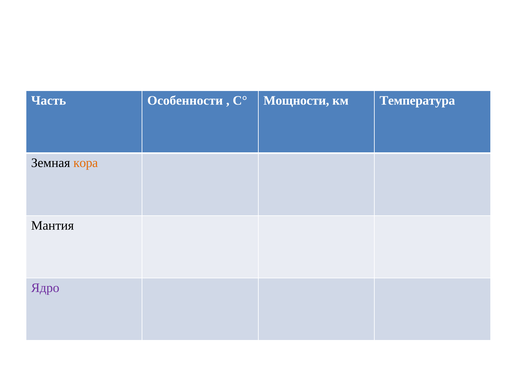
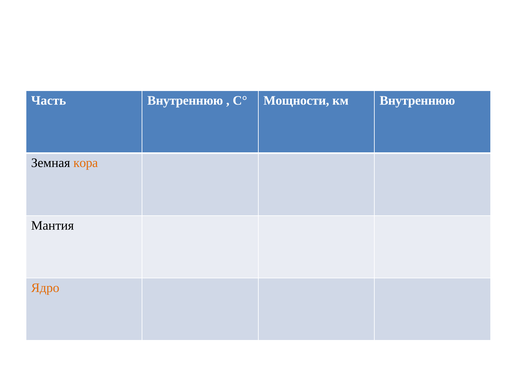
Часть Особенности: Особенности -> Внутреннюю (185, 101)
км Температура: Температура -> Внутреннюю (417, 101)
Ядро colour: purple -> orange (45, 288)
